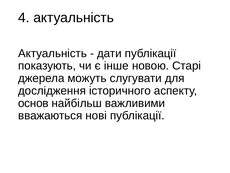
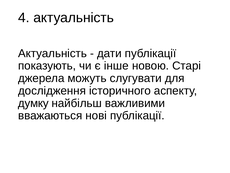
основ: основ -> думку (33, 103)
